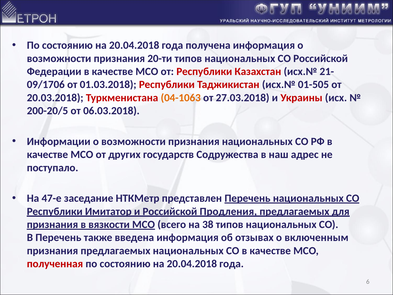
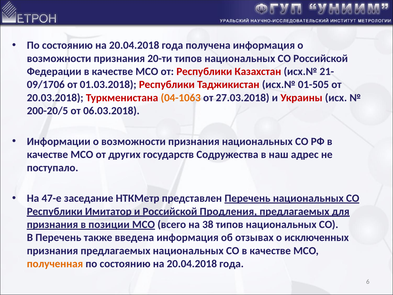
вязкости: вязкости -> позиции (109, 224)
включенным: включенным -> исключенных (317, 237)
полученная colour: red -> orange (55, 264)
